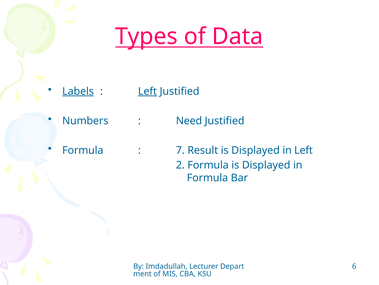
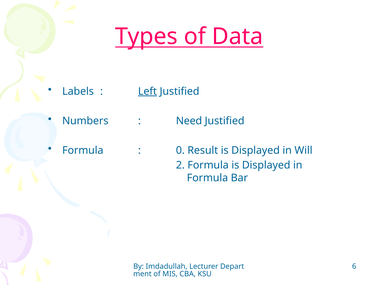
Labels underline: present -> none (78, 91)
7: 7 -> 0 (180, 150)
in Left: Left -> Will (303, 150)
